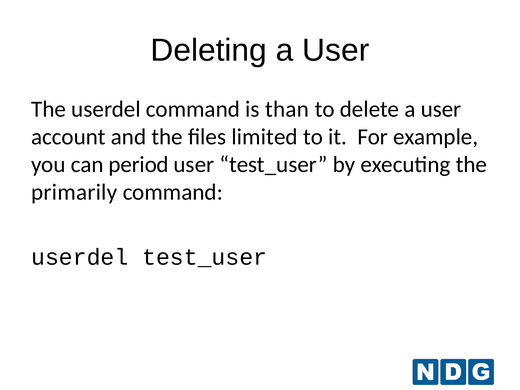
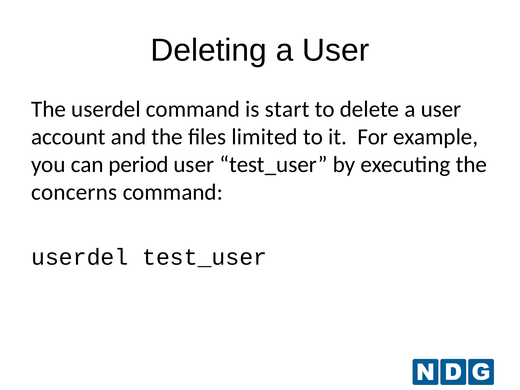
than: than -> start (287, 109)
primarily: primarily -> concerns (74, 192)
